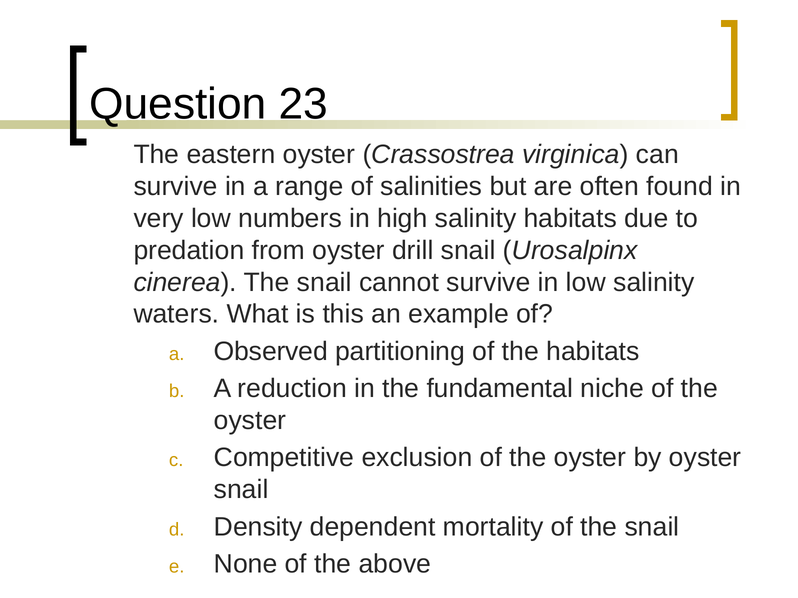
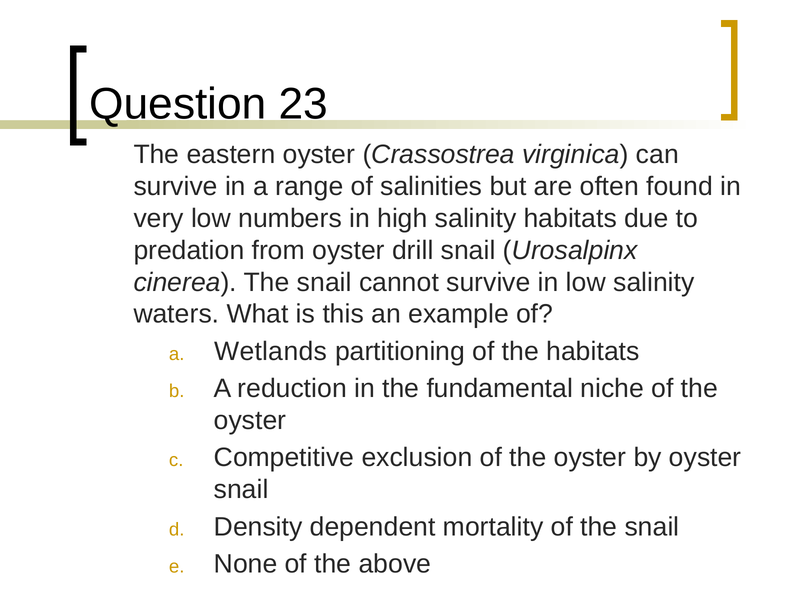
Observed: Observed -> Wetlands (271, 352)
